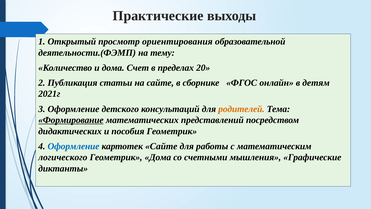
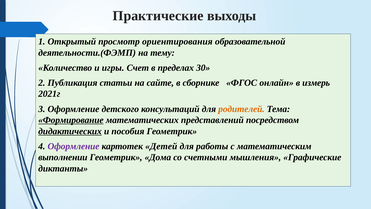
и дома: дома -> игры (113, 68)
20: 20 -> 30 (203, 68)
детям: детям -> измерь (316, 83)
дидактических underline: none -> present (70, 131)
Оформление colour: blue -> purple (73, 146)
картотек Сайте: Сайте -> Детей (161, 146)
логического: логического -> выполнении (63, 157)
